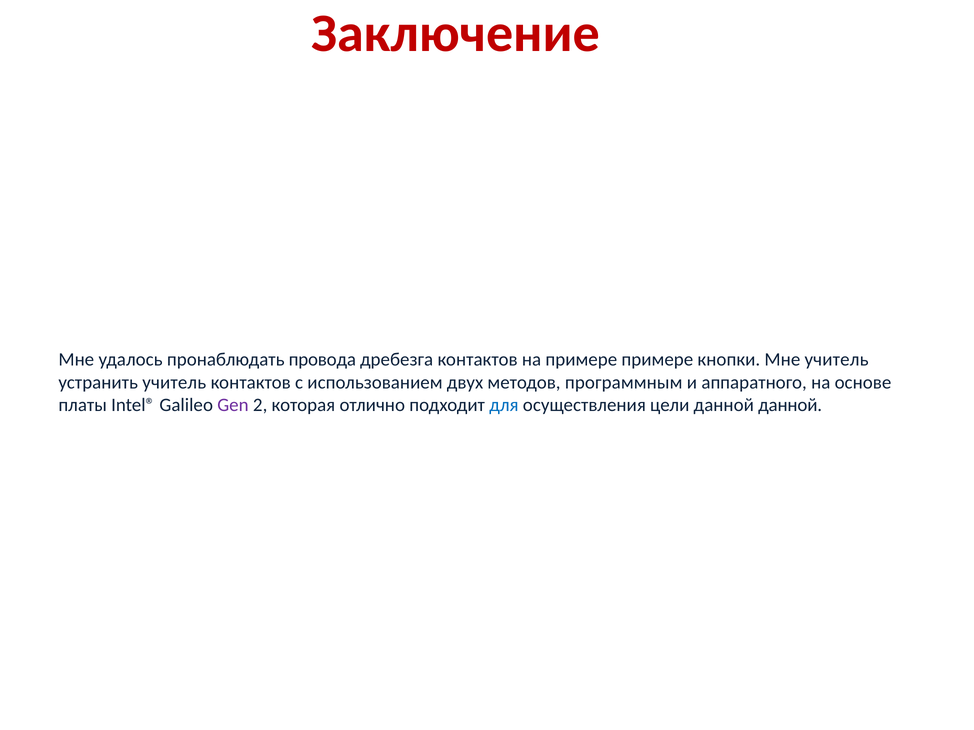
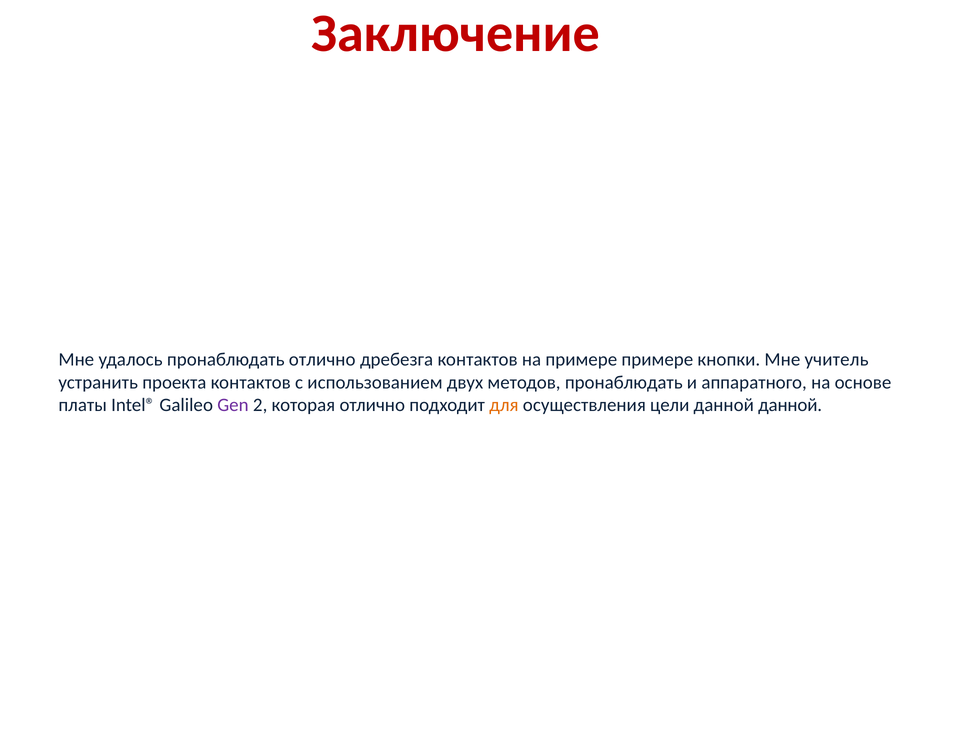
пронаблюдать провода: провода -> отлично (322, 360)
устранить учитель: учитель -> проекта (174, 383)
методов программным: программным -> пронаблюдать (624, 383)
для colour: blue -> orange (504, 405)
